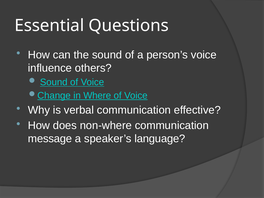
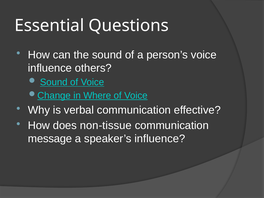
non-where: non-where -> non-tissue (106, 126)
speaker’s language: language -> influence (160, 139)
